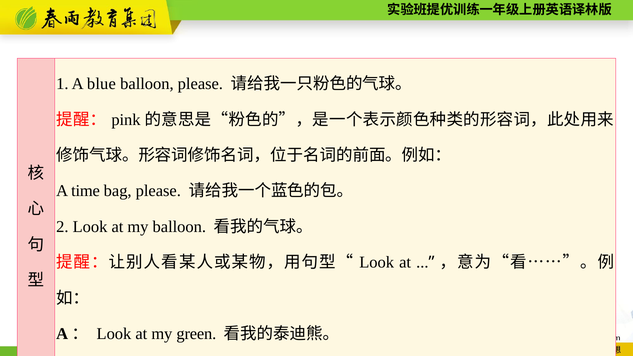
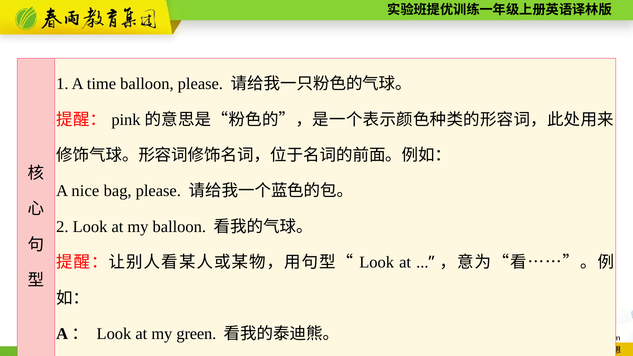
blue: blue -> time (101, 84)
time: time -> nice (85, 191)
